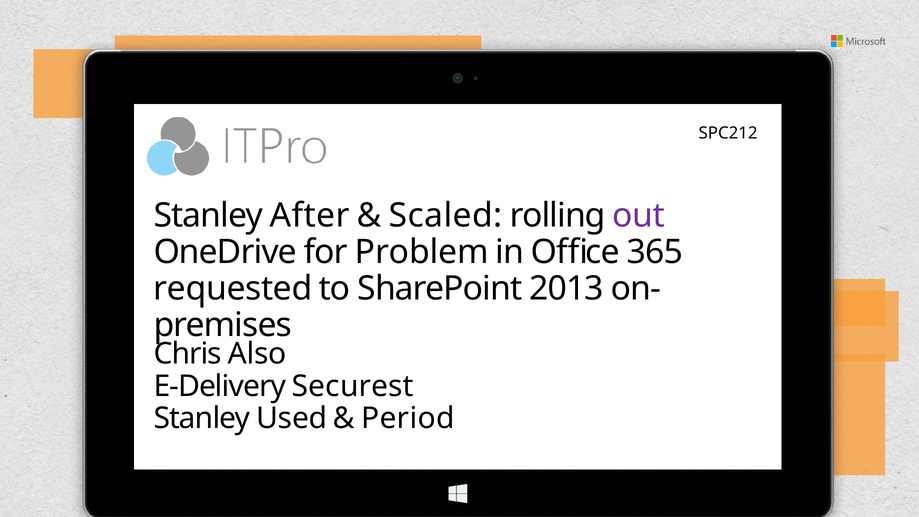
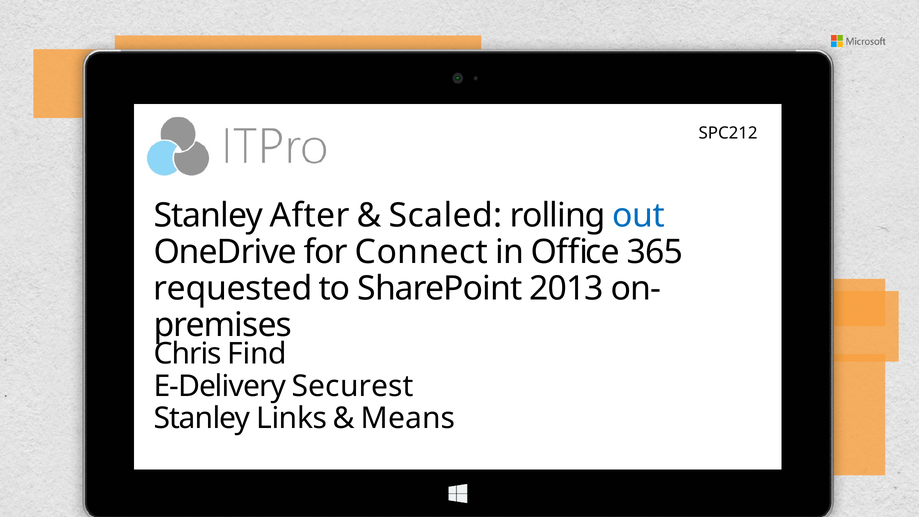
out colour: purple -> blue (639, 216)
Problem: Problem -> Connect (421, 252)
Also: Also -> Find (257, 354)
Used: Used -> Links (292, 418)
Period: Period -> Means (408, 418)
